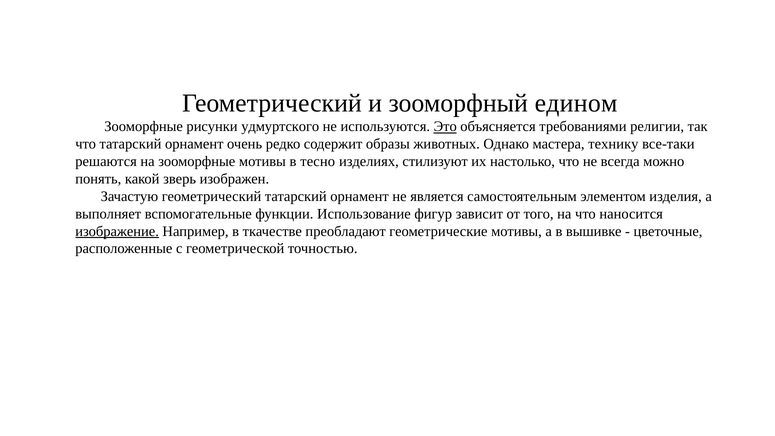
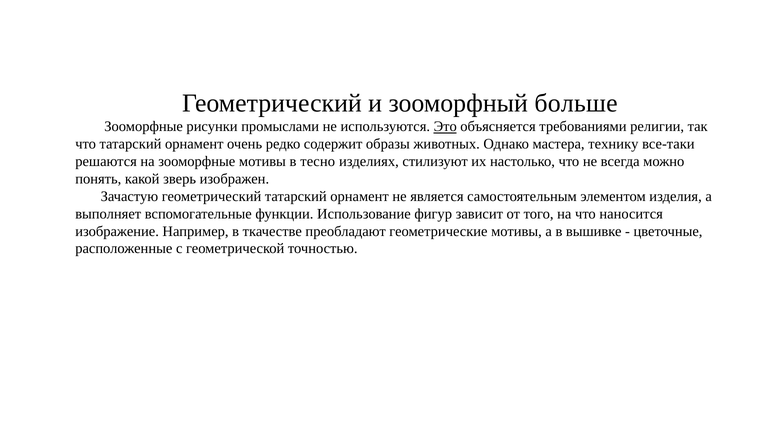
едином: едином -> больше (576, 103)
удмуртского: удмуртского -> промыслами (280, 127)
изображение underline: present -> none (117, 231)
